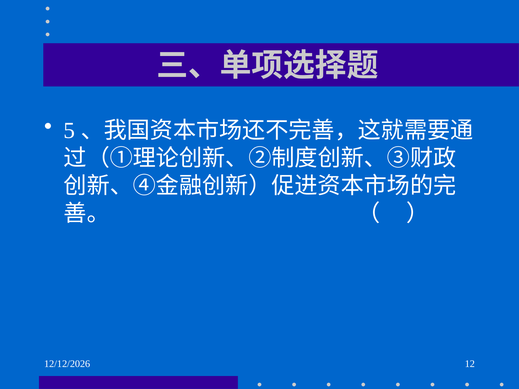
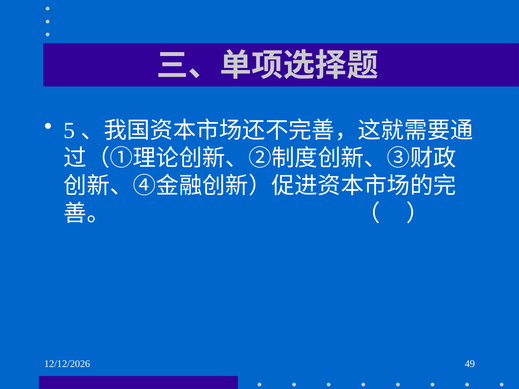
12: 12 -> 49 (470, 364)
